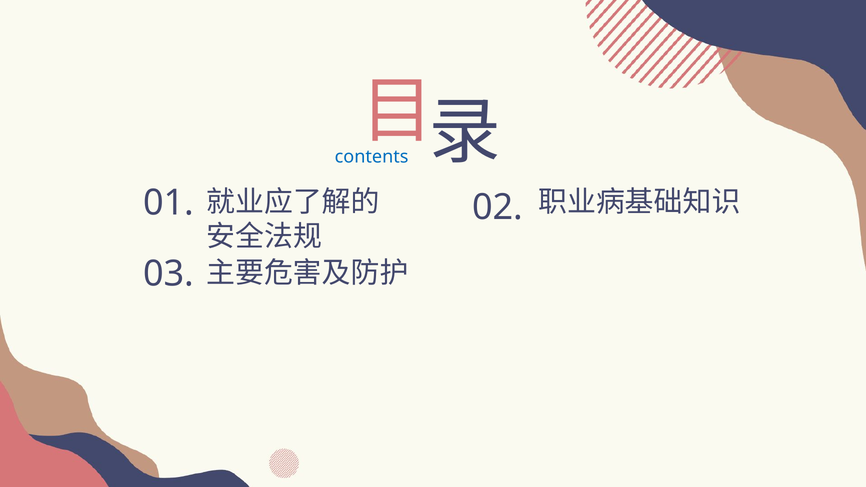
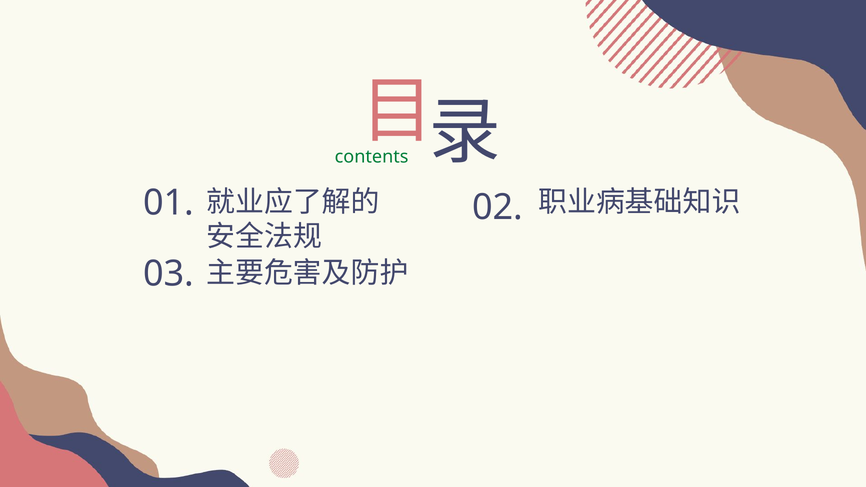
contents colour: blue -> green (372, 157)
